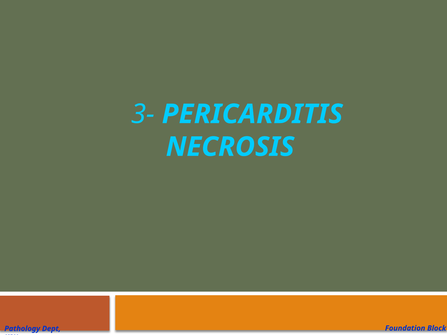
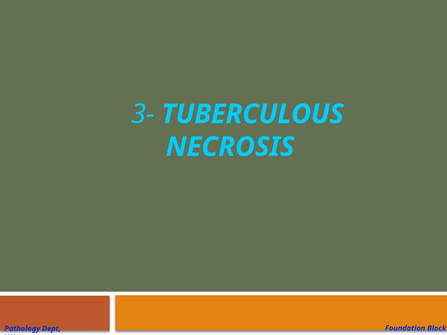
PERICARDITIS: PERICARDITIS -> TUBERCULOUS (253, 114)
